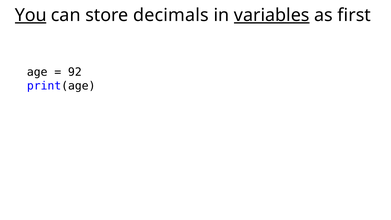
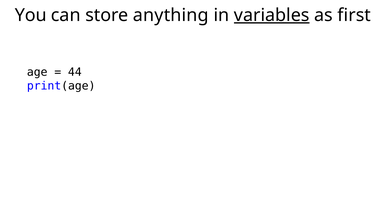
You underline: present -> none (31, 15)
decimals: decimals -> anything (171, 15)
92: 92 -> 44 (75, 72)
